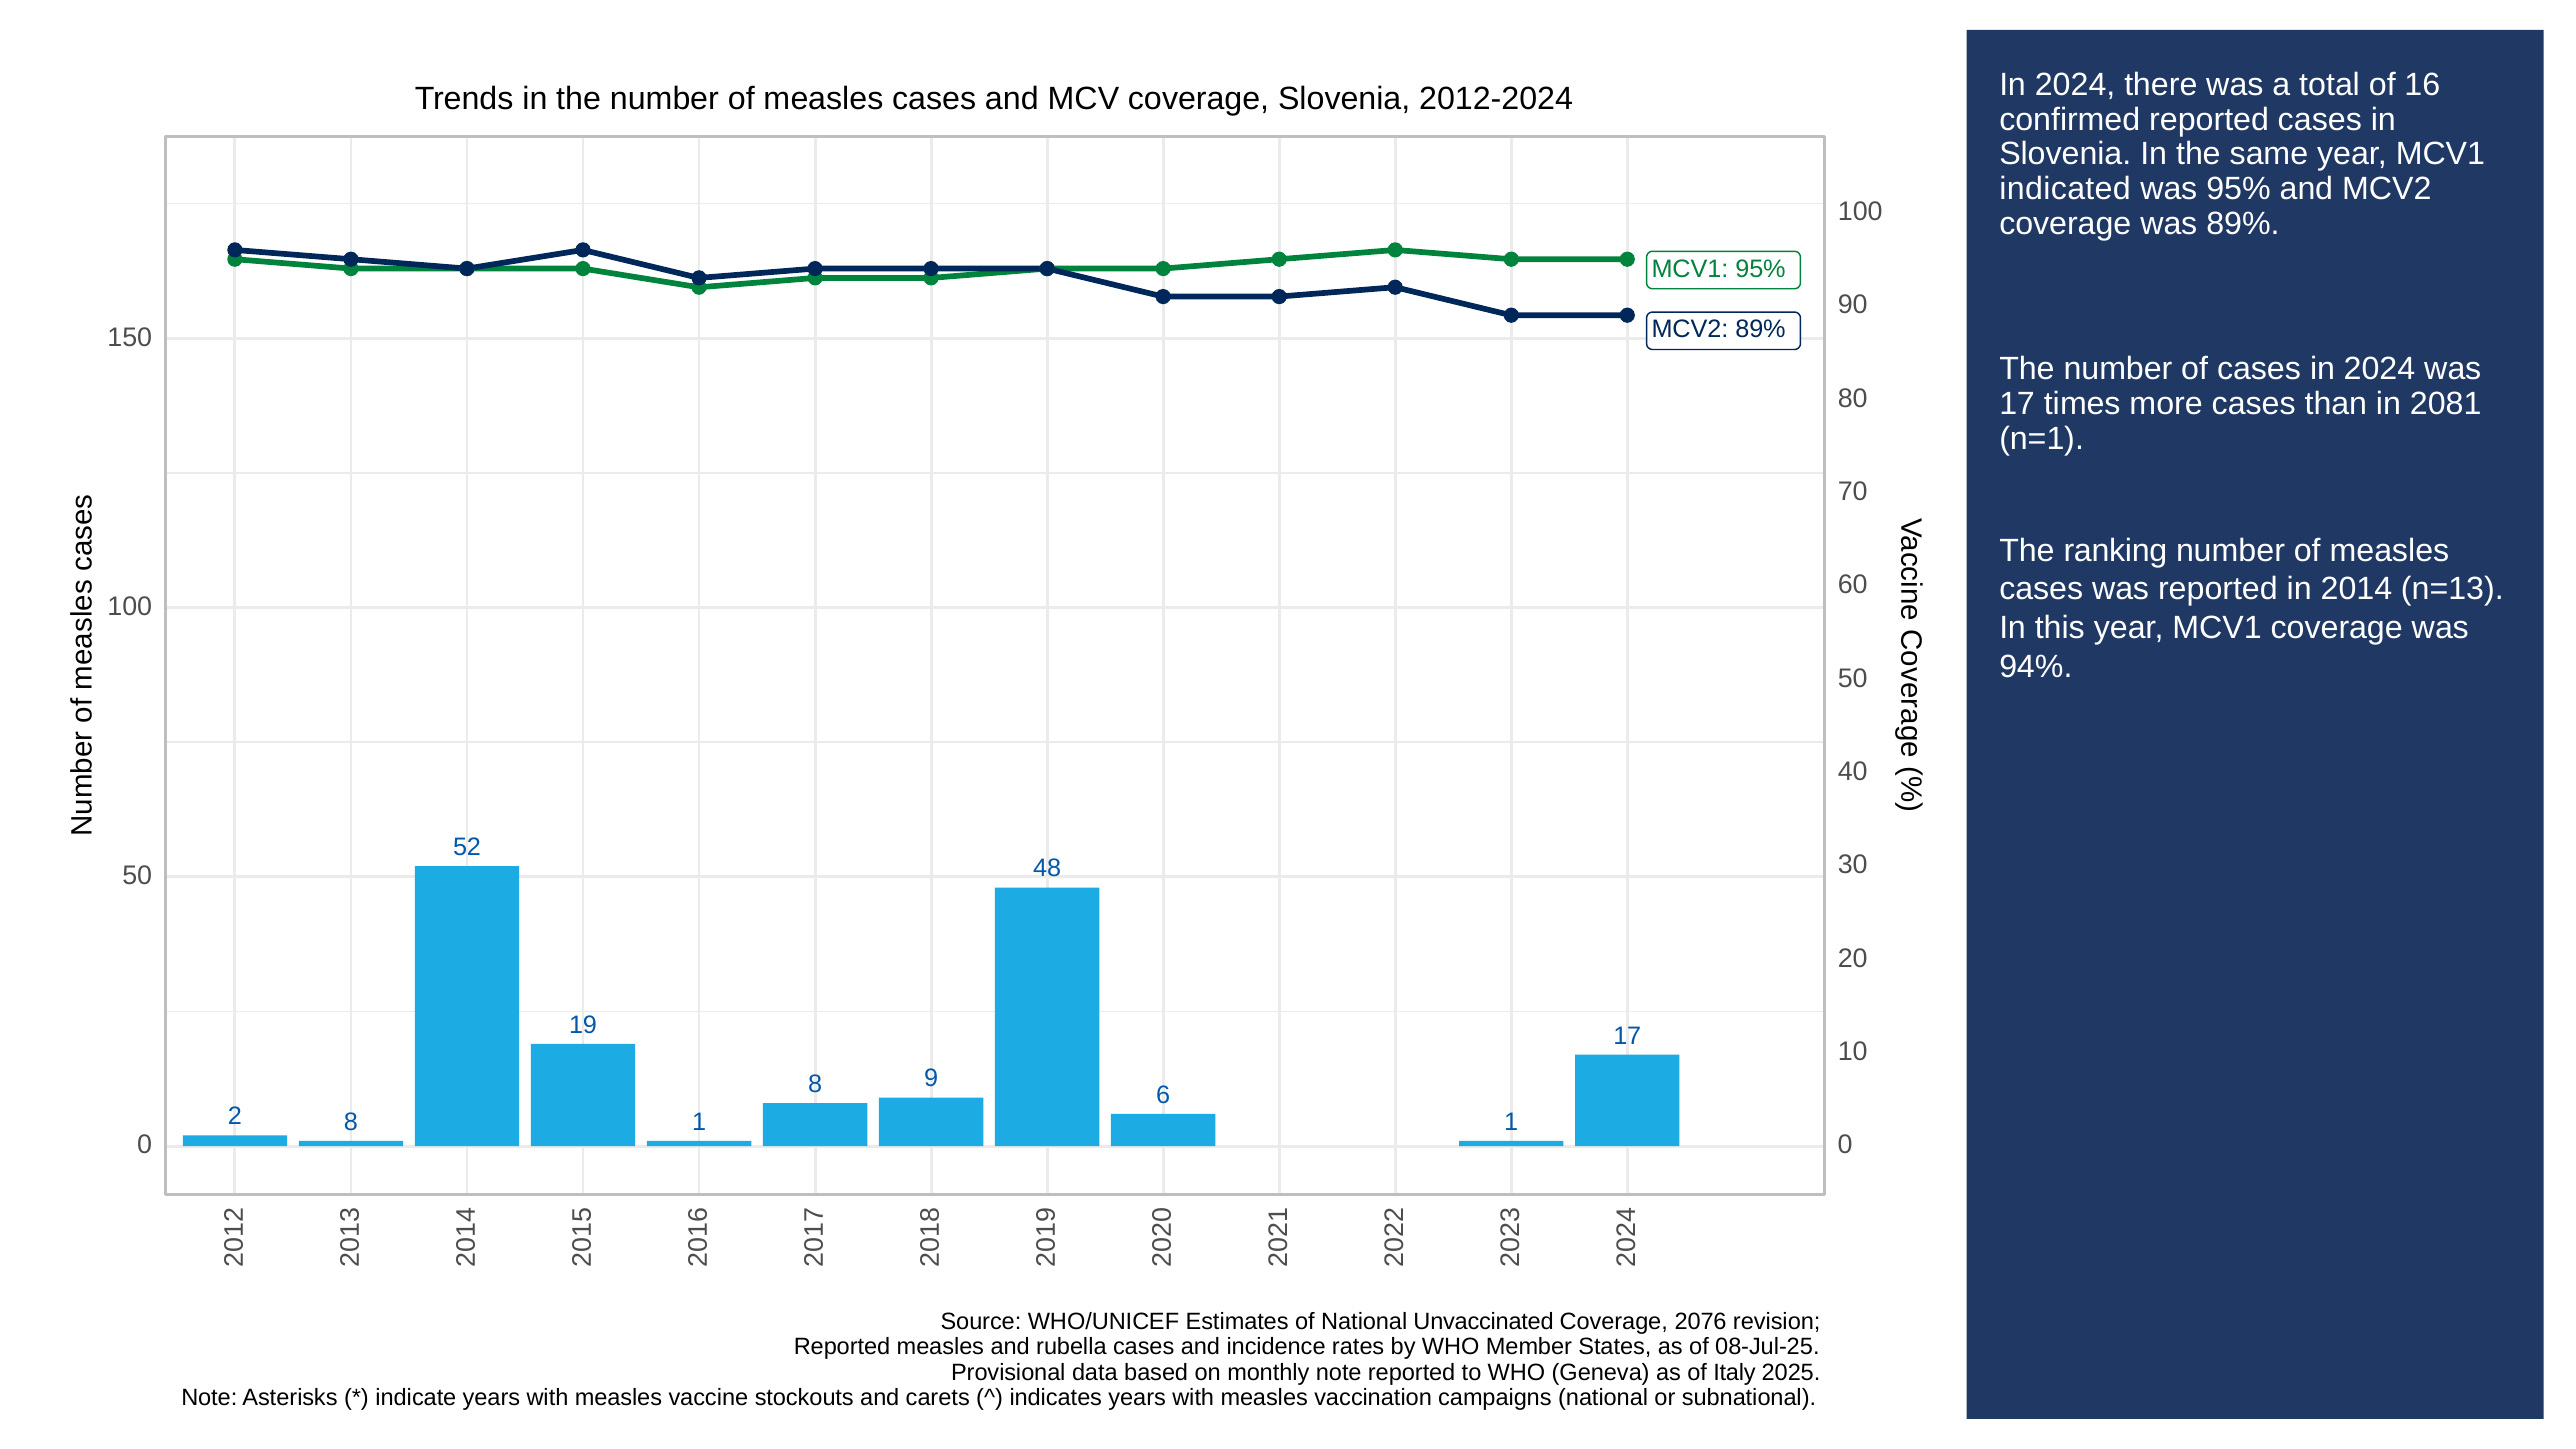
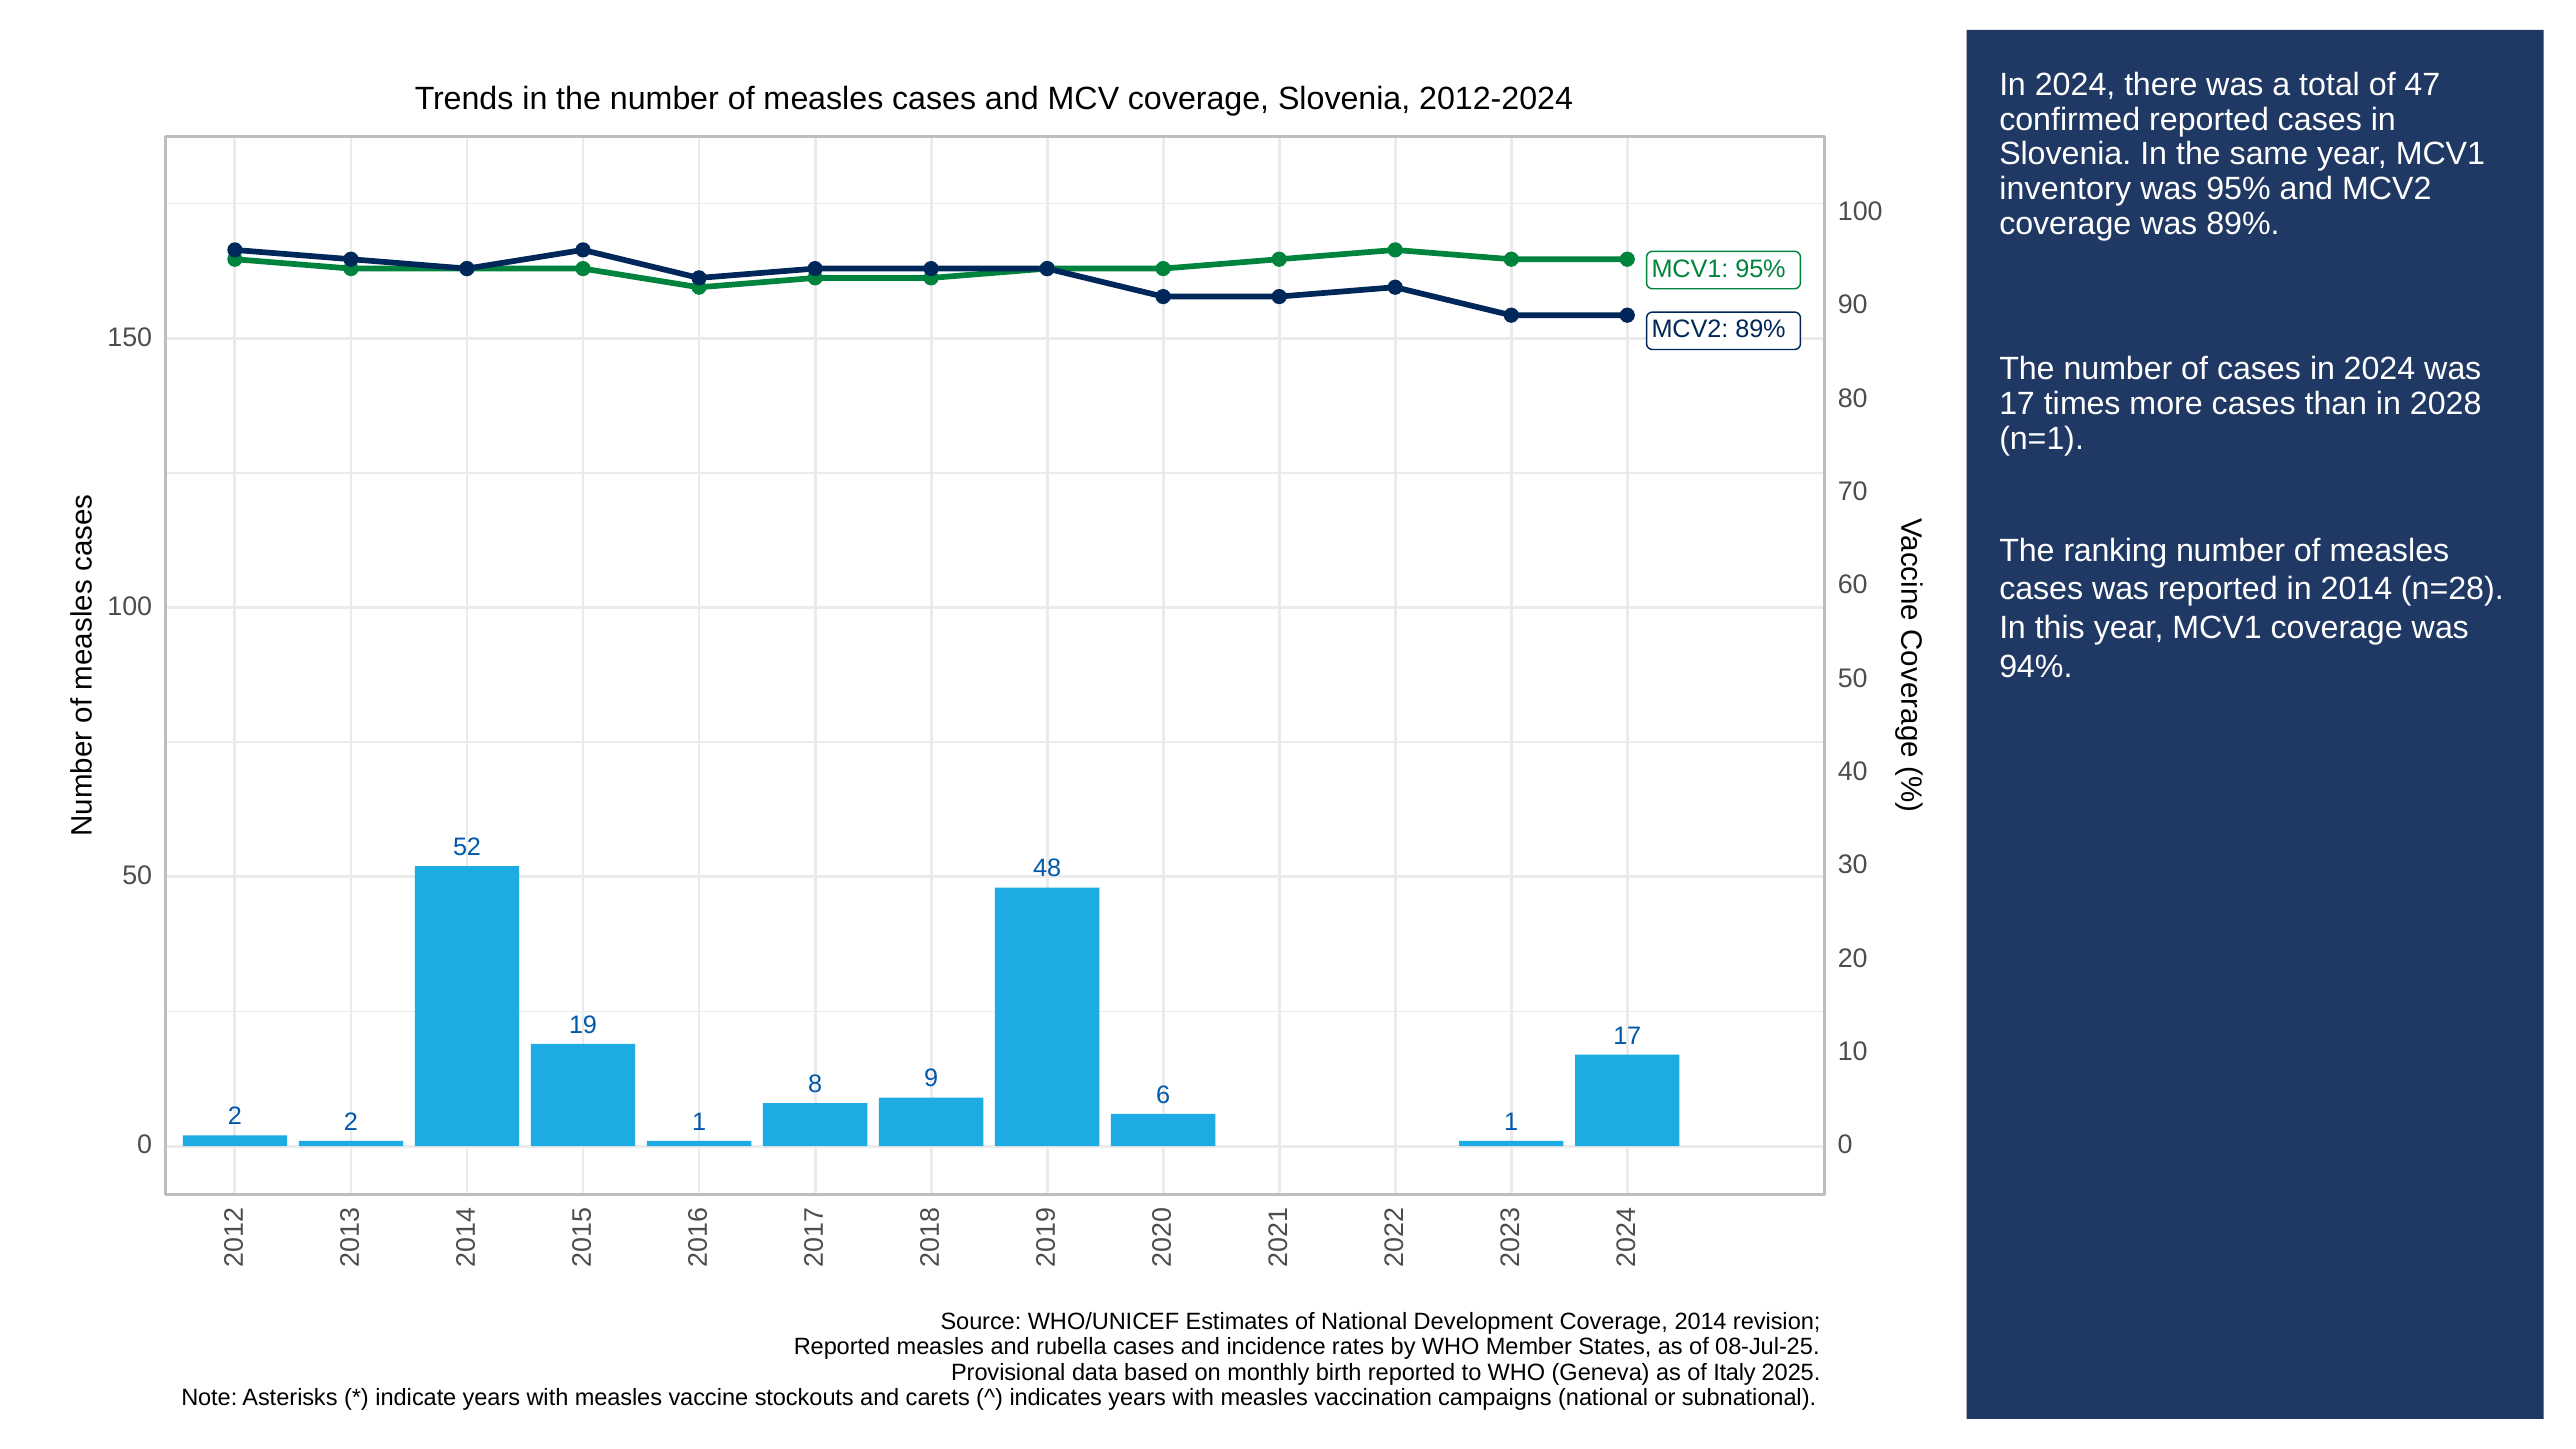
16: 16 -> 47 (2422, 85)
indicated: indicated -> inventory (2065, 189)
2081: 2081 -> 2028 (2446, 404)
n=13: n=13 -> n=28 (2452, 589)
8: 8 -> 2 (351, 1122)
Unvaccinated: Unvaccinated -> Development (1483, 1322)
Coverage 2076: 2076 -> 2014 (1701, 1322)
monthly note: note -> birth (1339, 1373)
